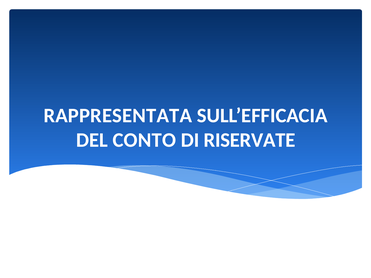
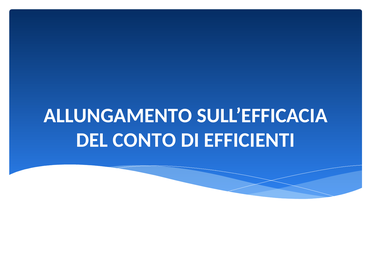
RAPPRESENTATA: RAPPRESENTATA -> ALLUNGAMENTO (118, 116)
RISERVATE: RISERVATE -> EFFICIENTI (249, 140)
